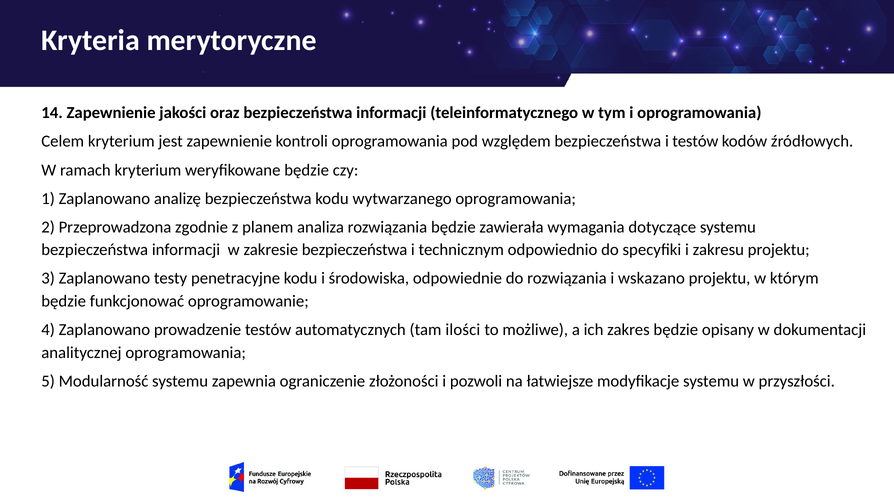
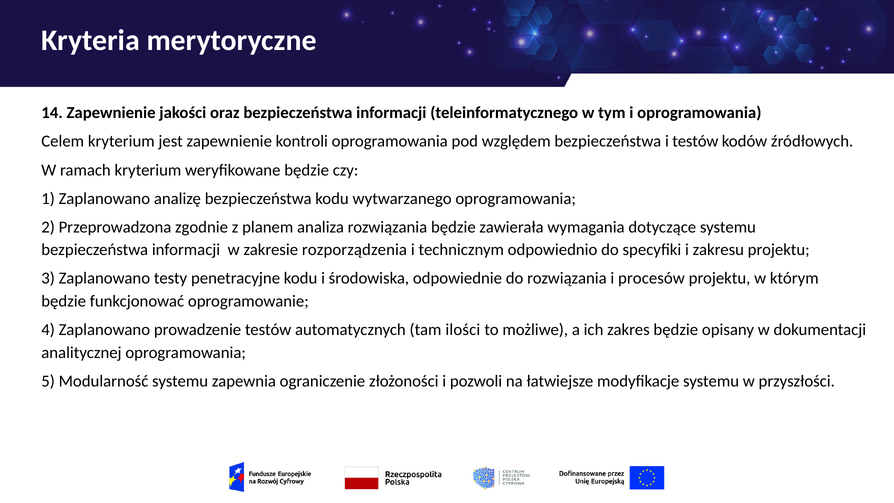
zakresie bezpieczeństwa: bezpieczeństwa -> rozporządzenia (354, 250)
wskazano: wskazano -> procesów (651, 278)
